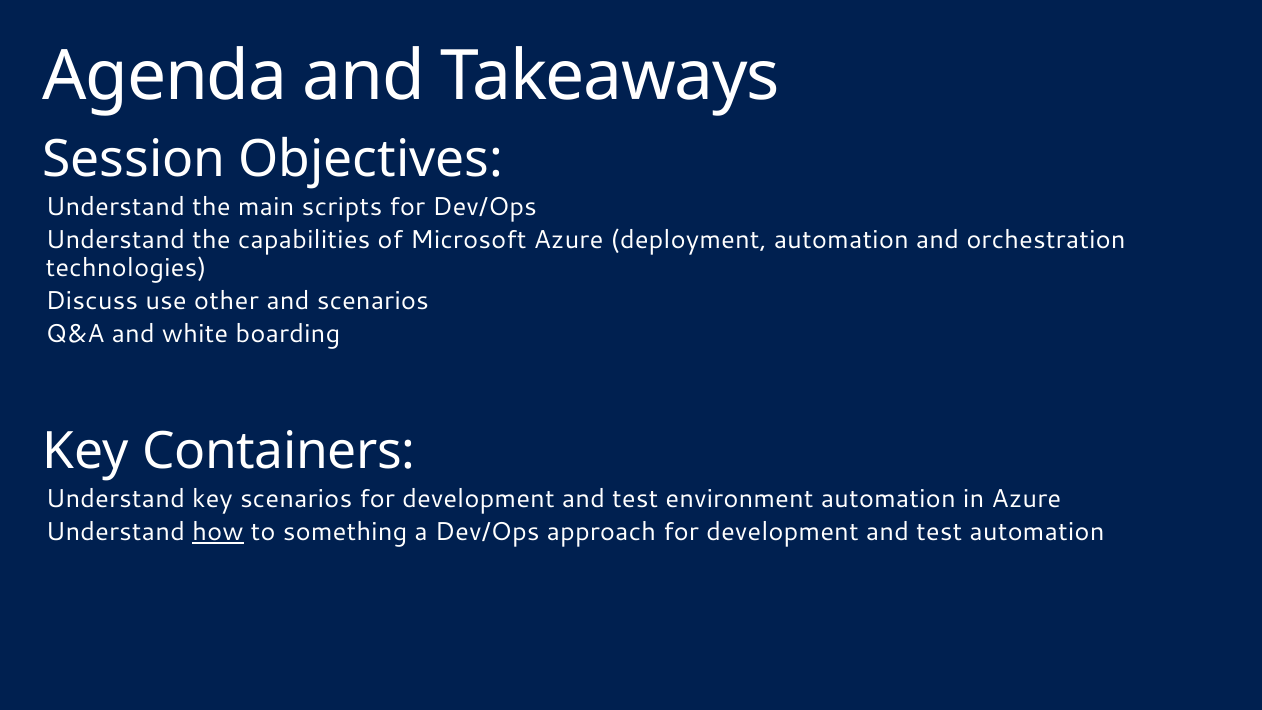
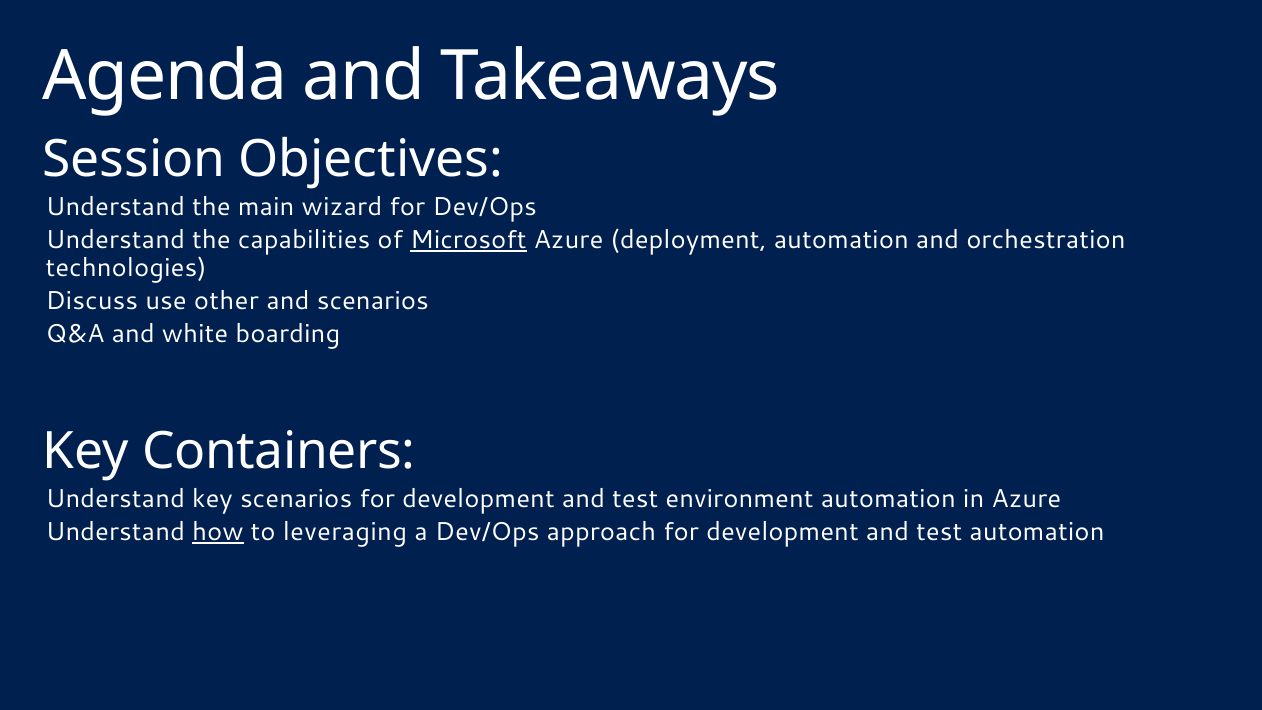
scripts: scripts -> wizard (342, 207)
Microsoft underline: none -> present (468, 240)
something: something -> leveraging (345, 532)
